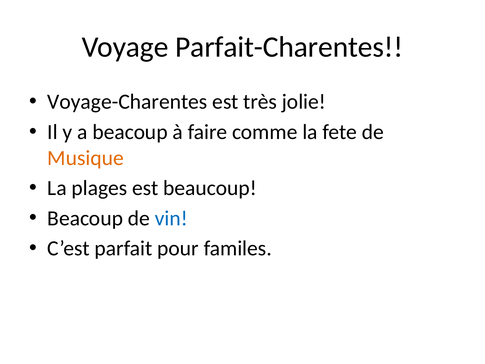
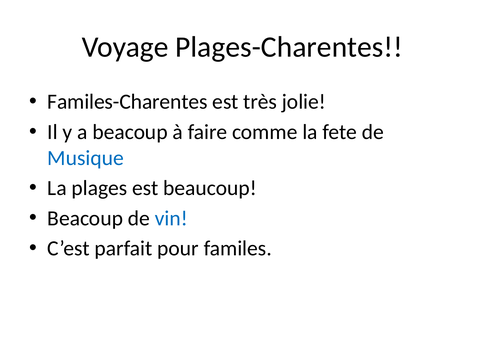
Parfait-Charentes: Parfait-Charentes -> Plages-Charentes (289, 47)
Voyage-Charentes: Voyage-Charentes -> Familes-Charentes (127, 102)
Musique colour: orange -> blue (86, 158)
